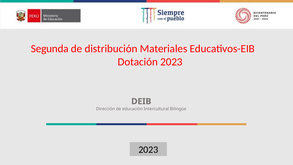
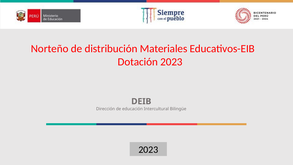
Segunda: Segunda -> Norteño (50, 49)
